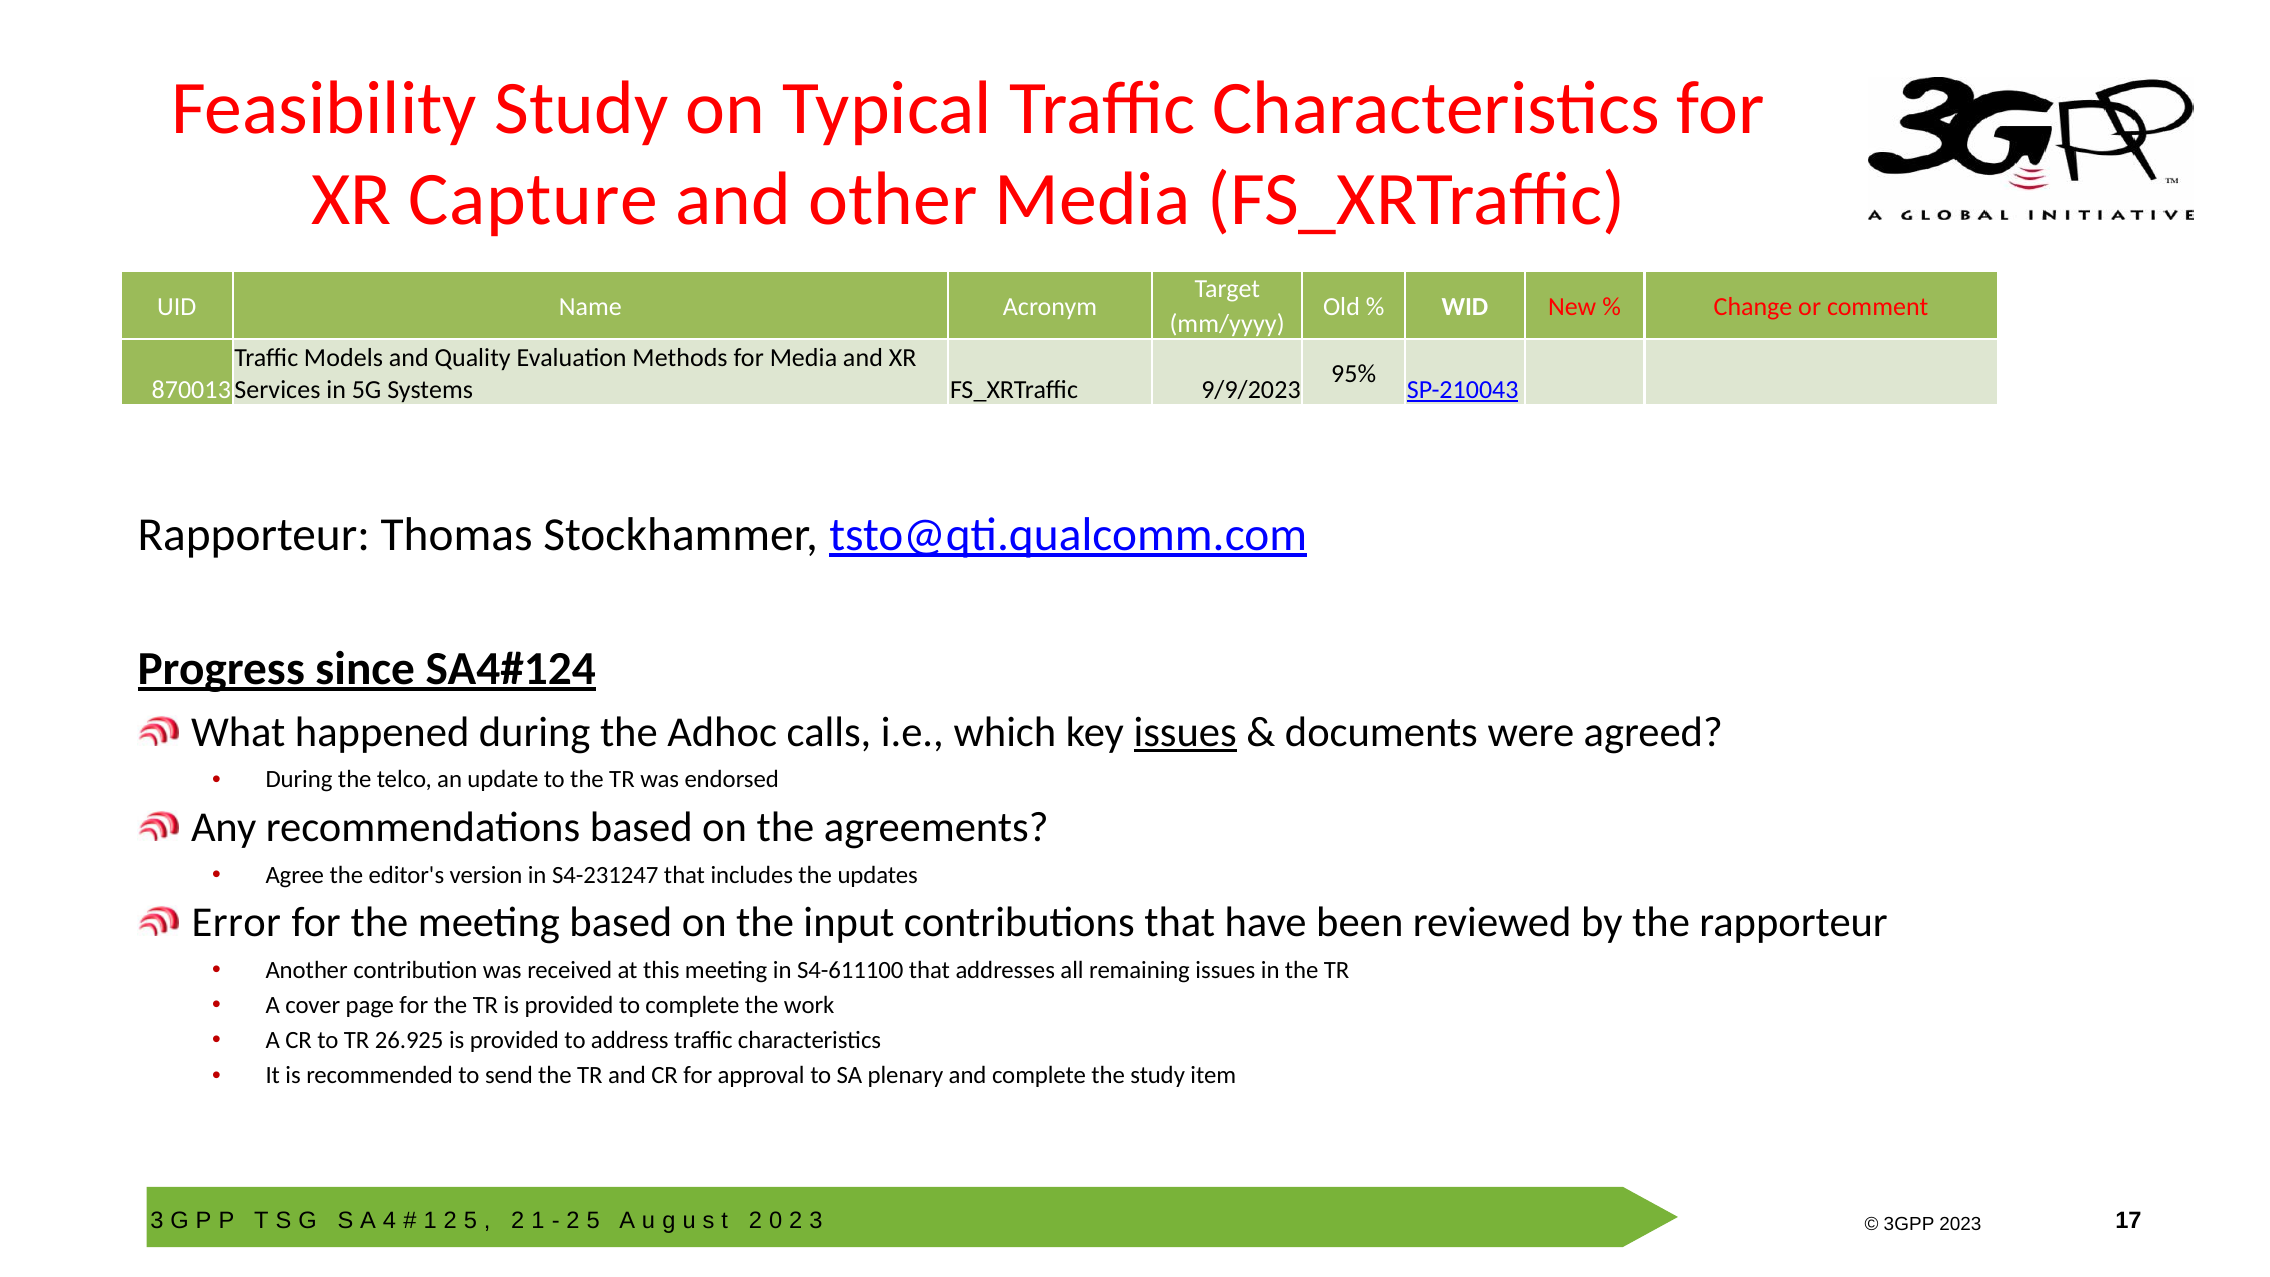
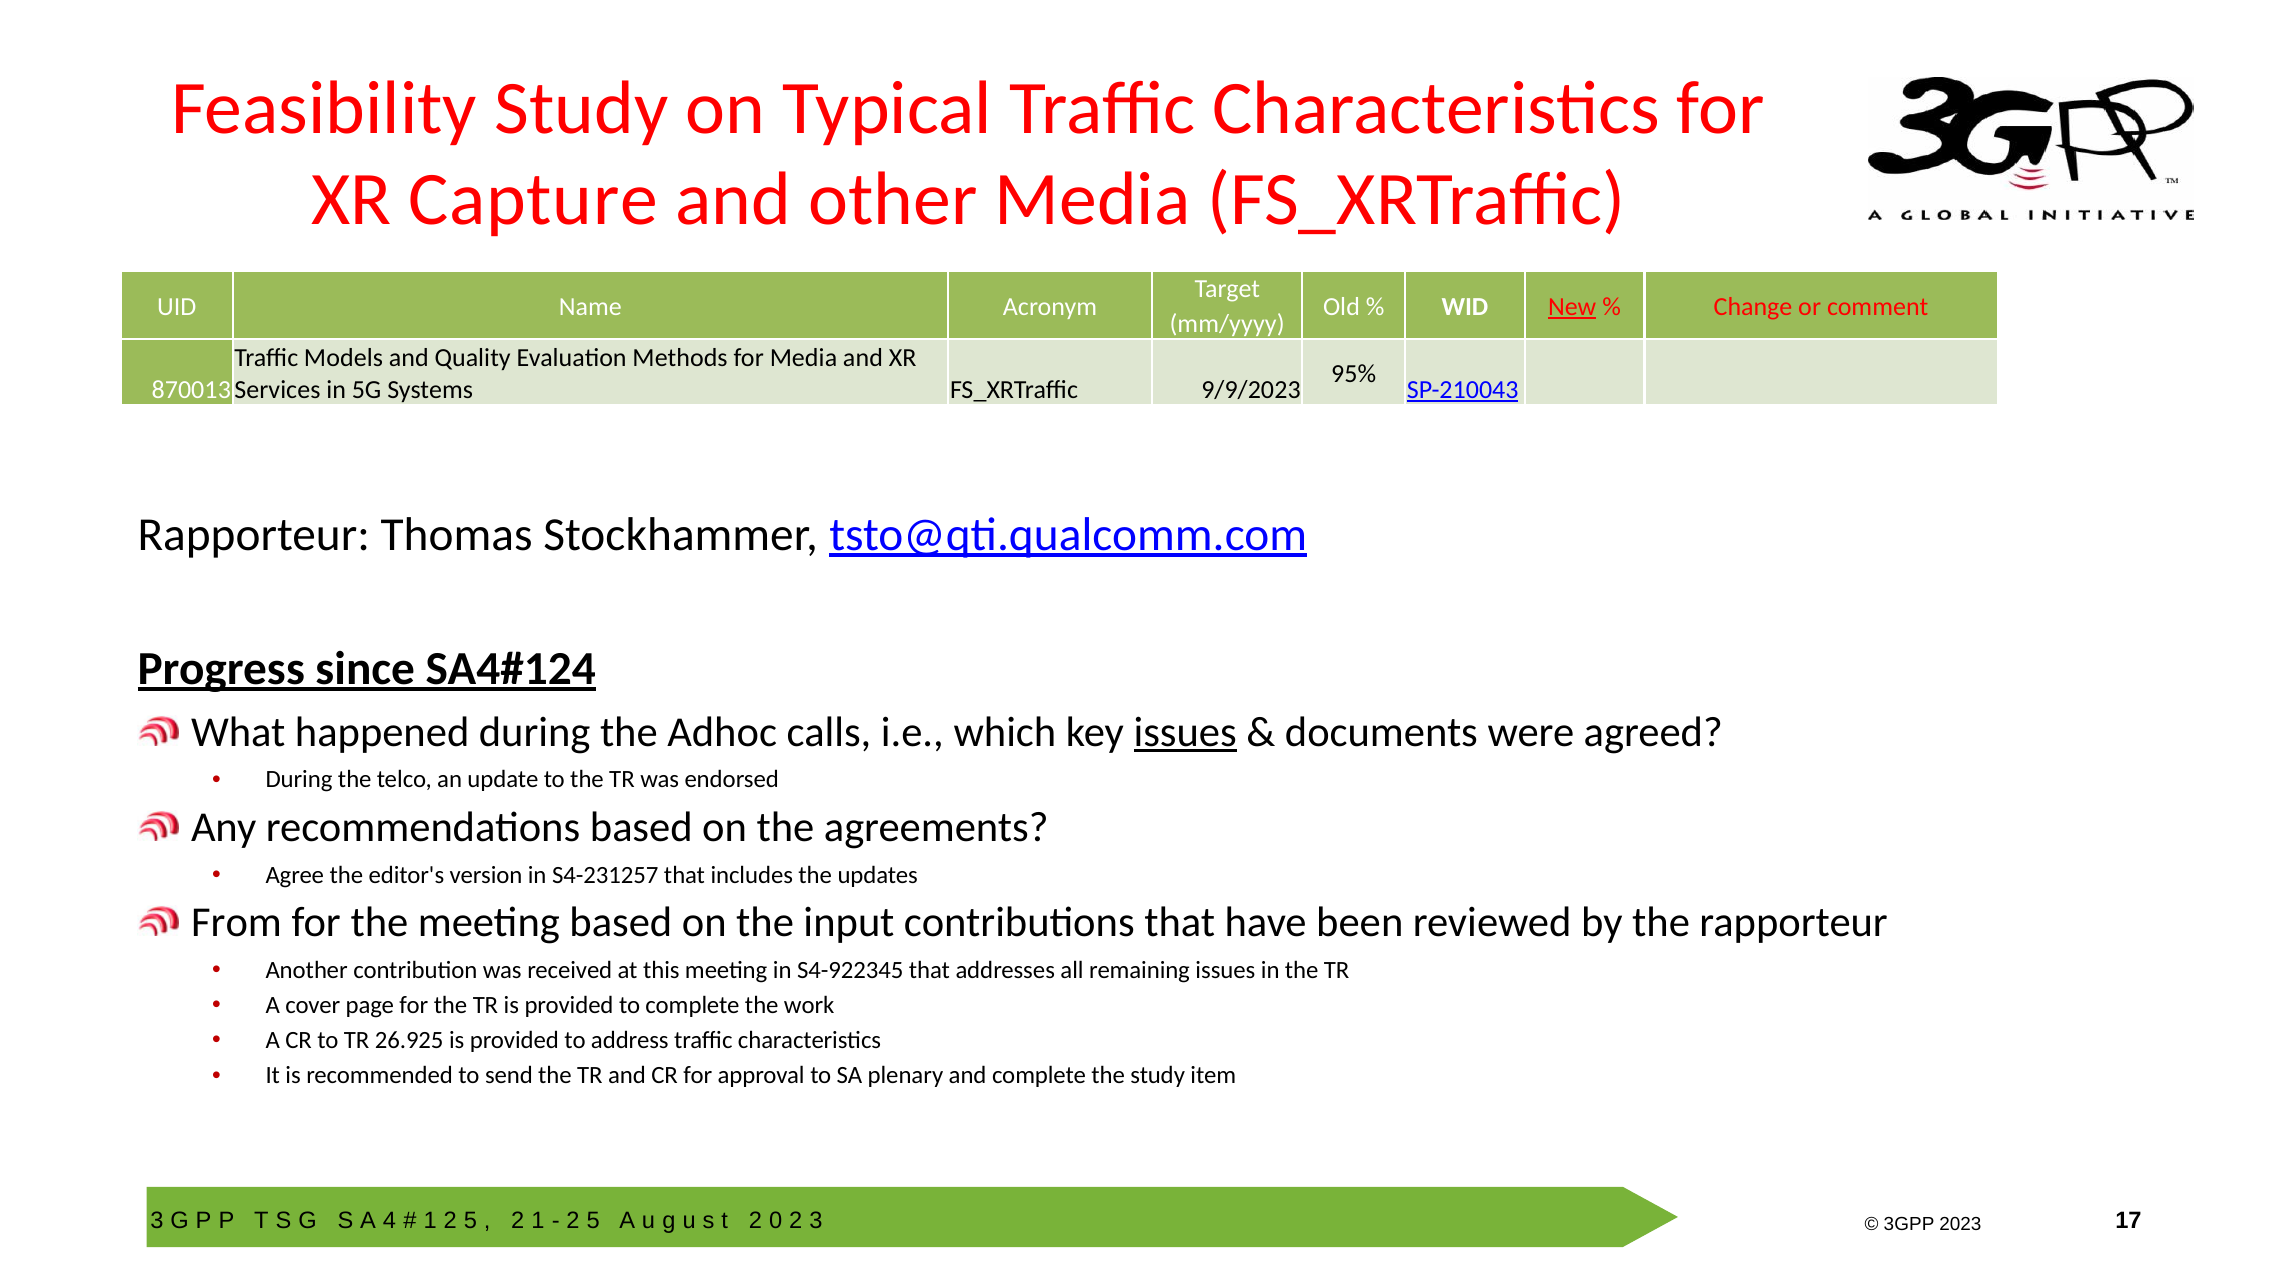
New underline: none -> present (1572, 307)
S4-231247: S4-231247 -> S4-231257 (605, 875)
Error: Error -> From (237, 923)
S4-611100: S4-611100 -> S4-922345 (850, 970)
